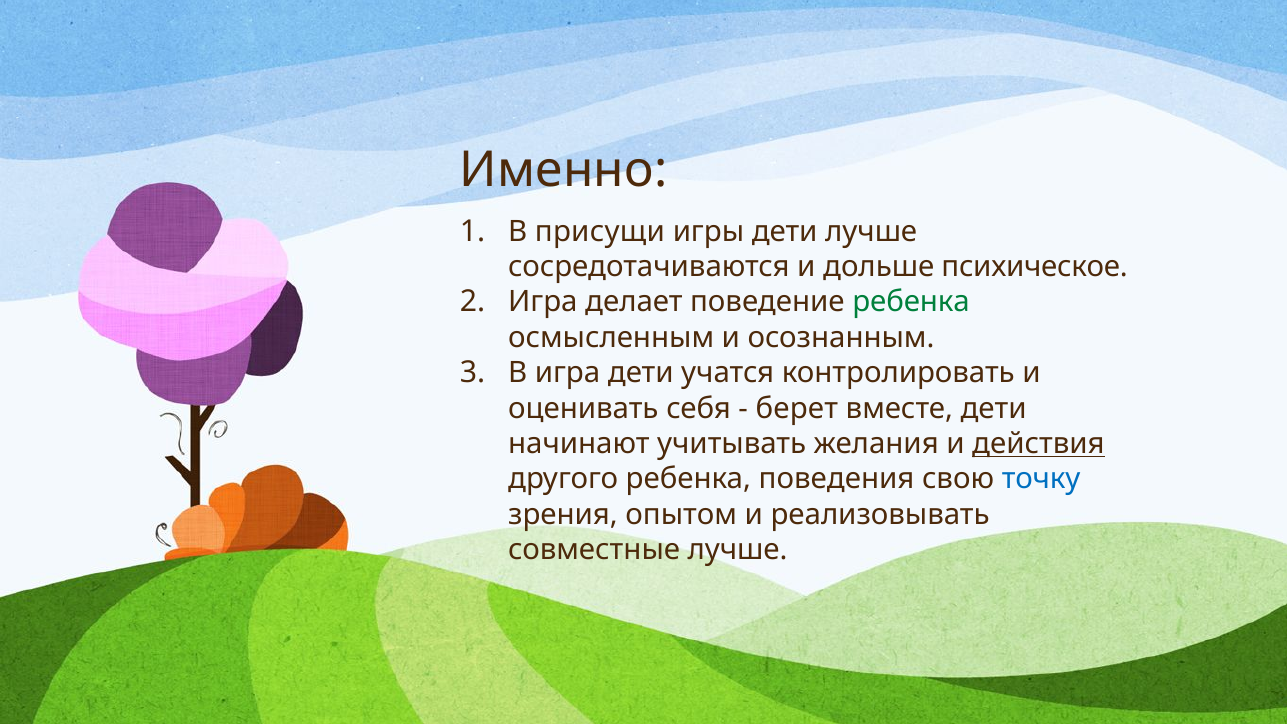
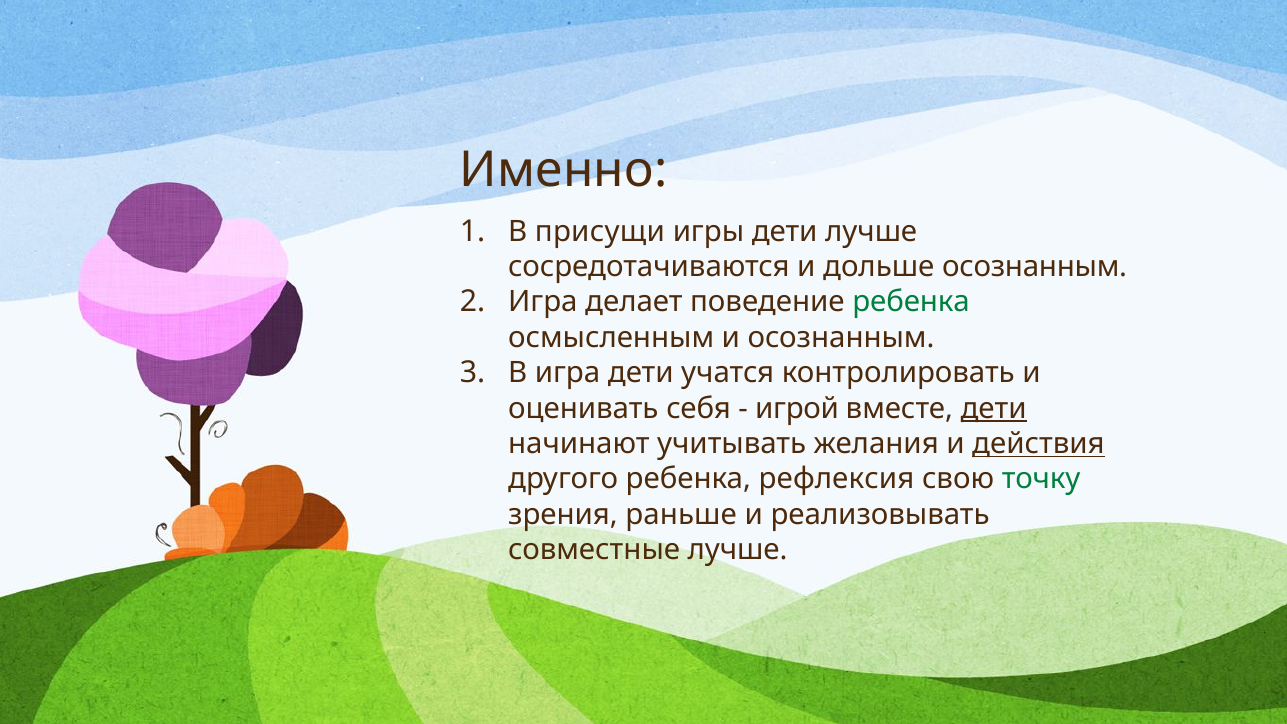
дольше психическое: психическое -> осознанным (1035, 267)
берет: берет -> игрой (797, 408)
дети underline: none -> present (994, 408)
поведения: поведения -> рефлексия (837, 479)
точку colour: blue -> green (1041, 479)
опытом: опытом -> раньше (681, 514)
